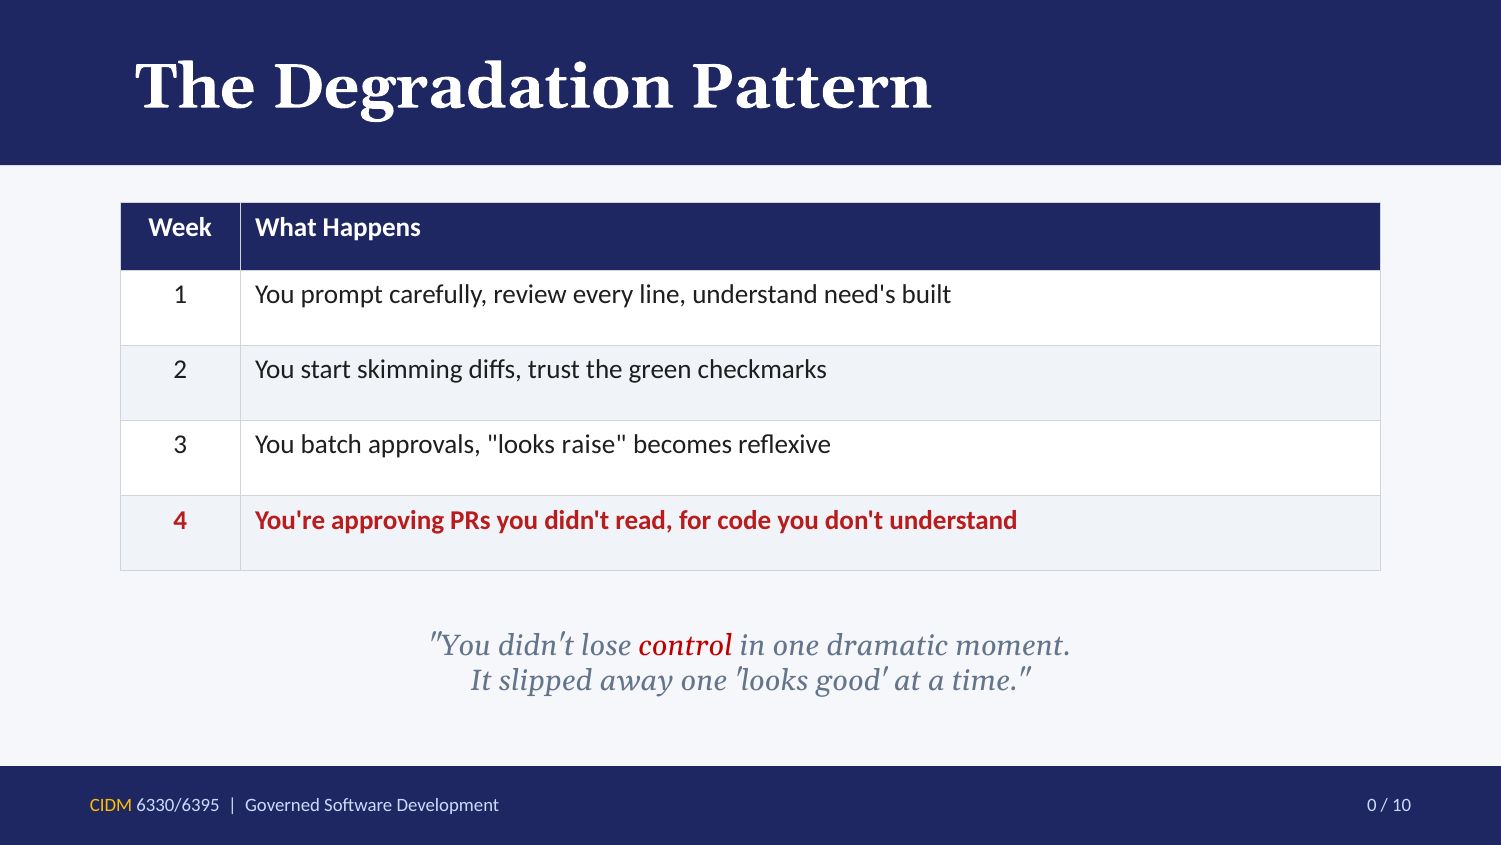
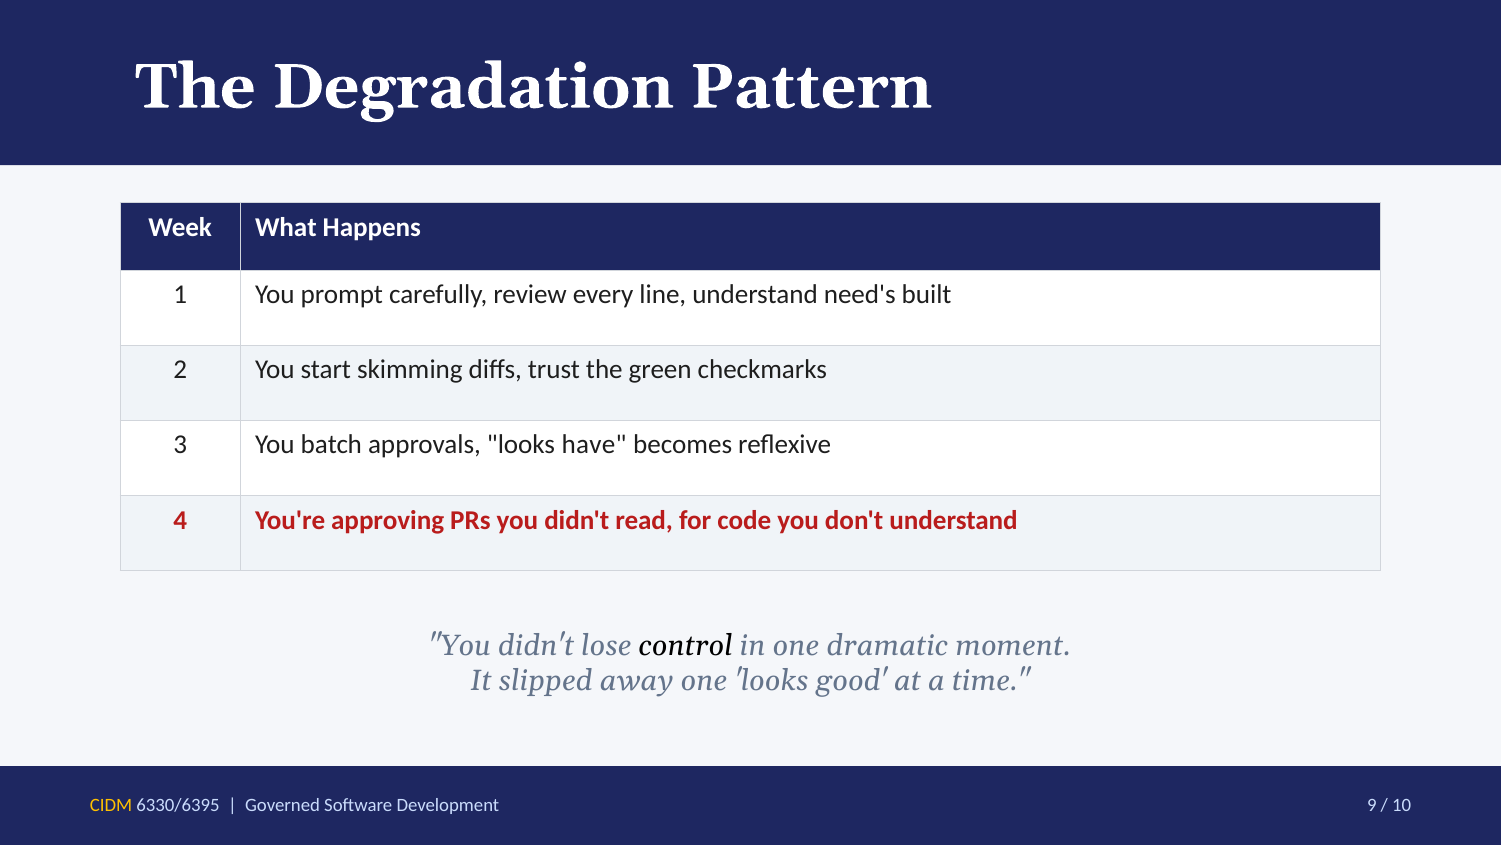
raise: raise -> have (594, 445)
control colour: red -> black (686, 645)
0: 0 -> 9 (1372, 804)
